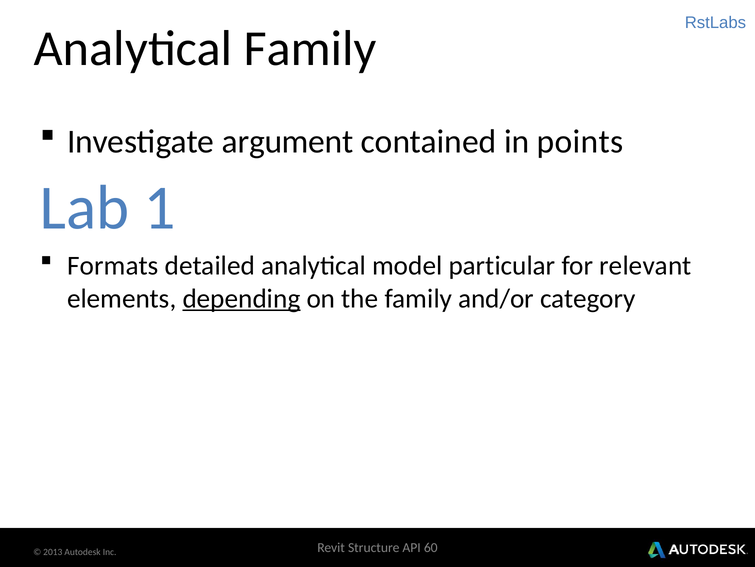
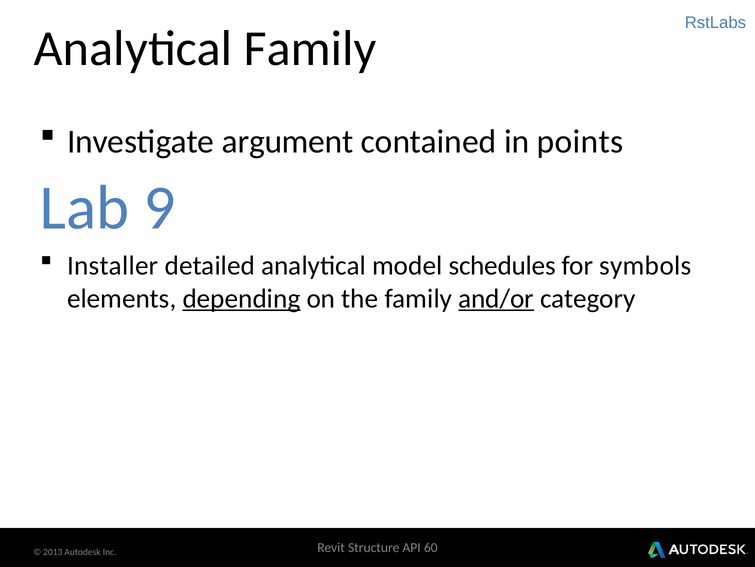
1: 1 -> 9 (160, 208)
Formats: Formats -> Installer (113, 266)
particular: particular -> schedules (502, 266)
relevant: relevant -> symbols (645, 266)
and/or underline: none -> present (496, 298)
